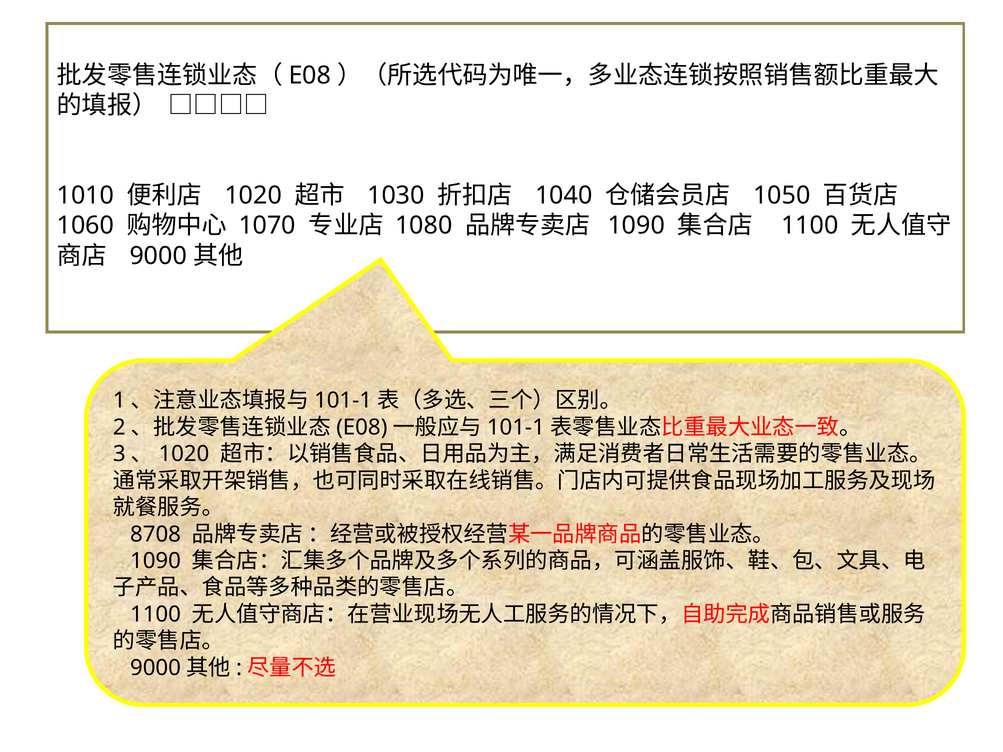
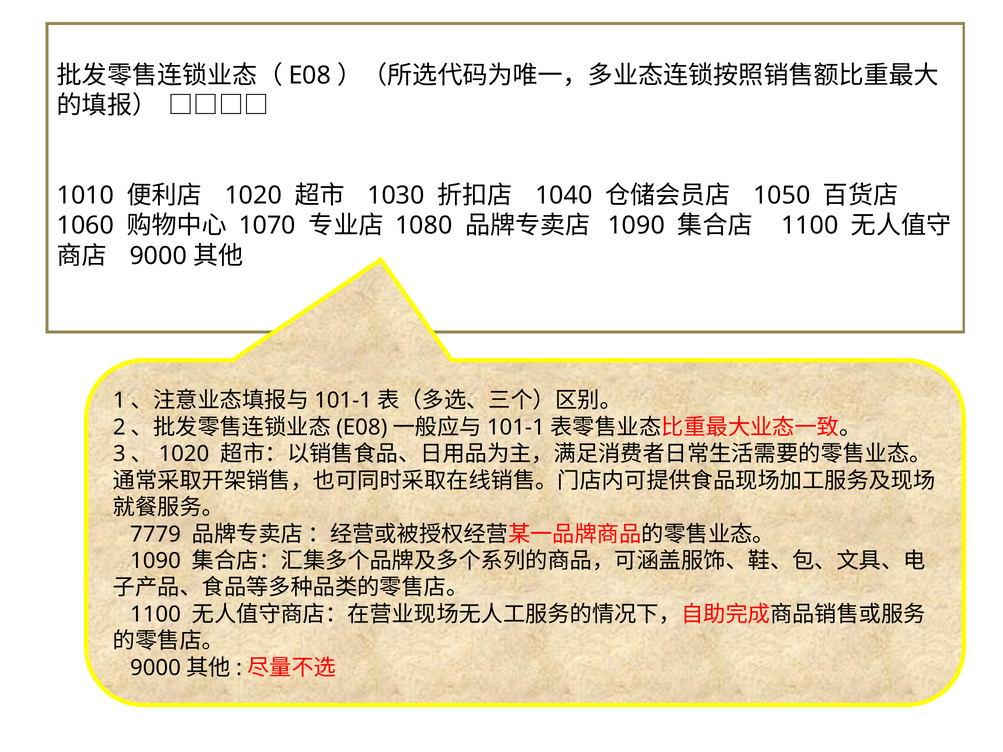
8708: 8708 -> 7779 (156, 534)
